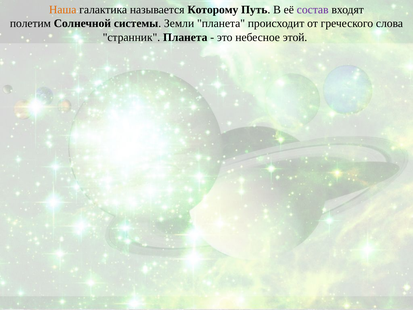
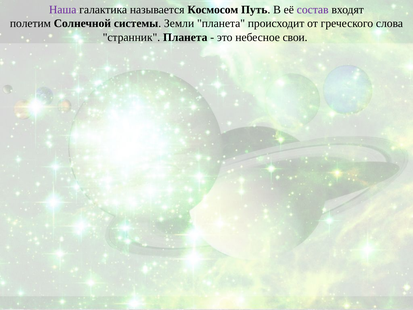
Наша colour: orange -> purple (63, 10)
Которому: Которому -> Космосом (213, 10)
этой: этой -> свои (295, 37)
